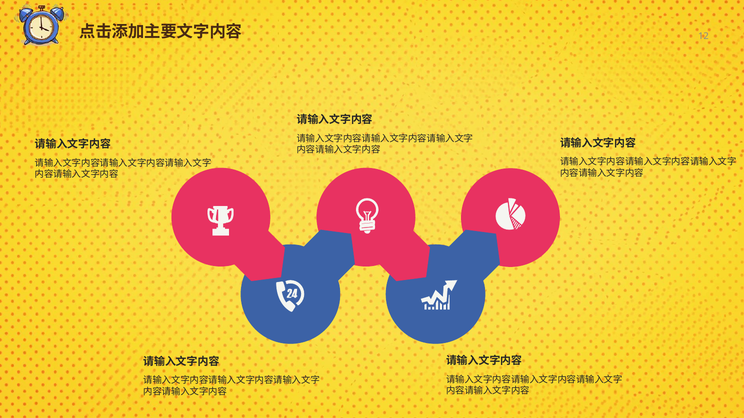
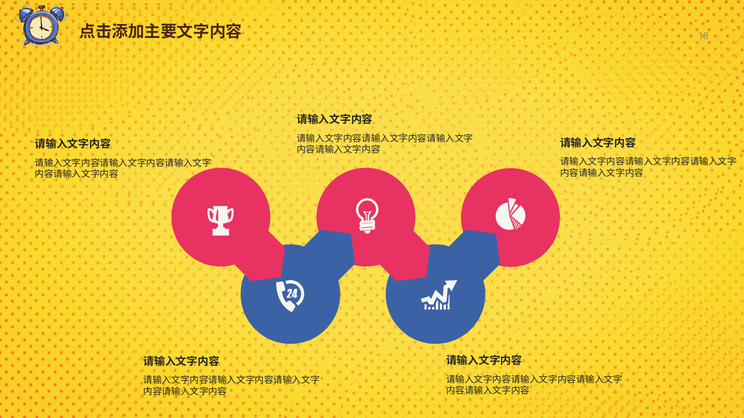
12: 12 -> 18 (703, 36)
